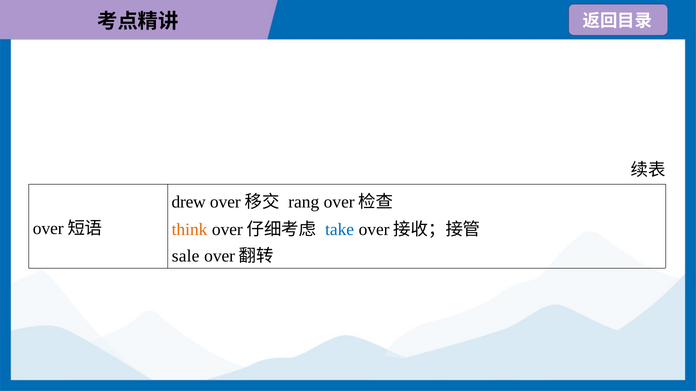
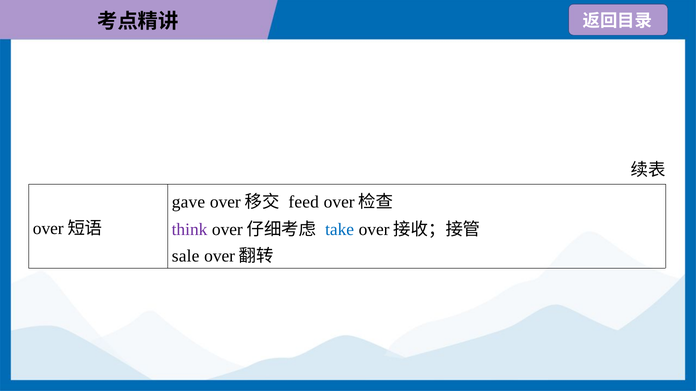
drew: drew -> gave (188, 202)
rang: rang -> feed (304, 202)
think colour: orange -> purple (190, 230)
